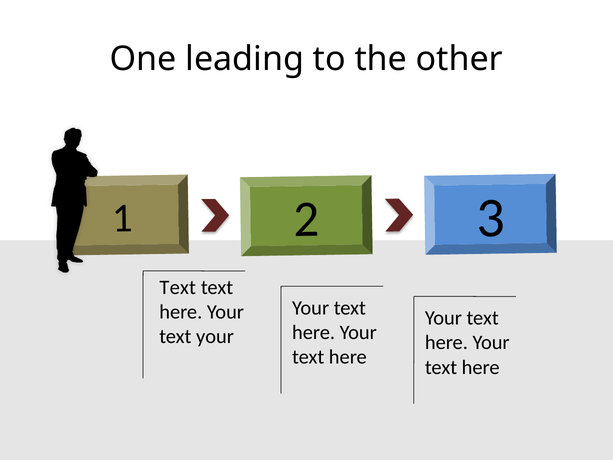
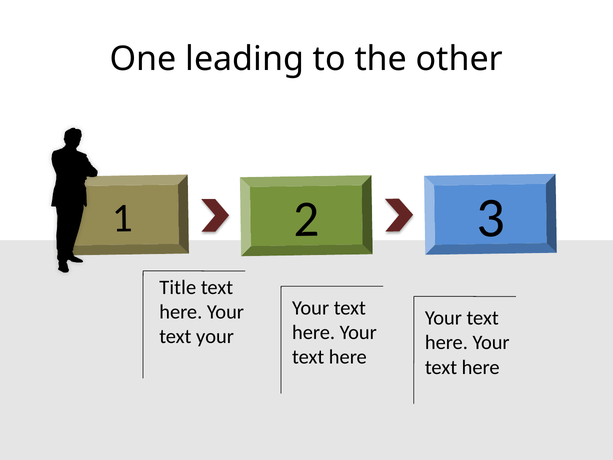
Text: Text -> Title (178, 287)
